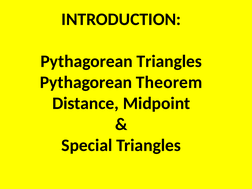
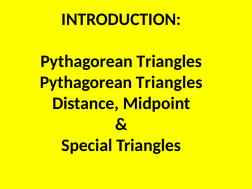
Theorem: Theorem -> Triangles (169, 82)
